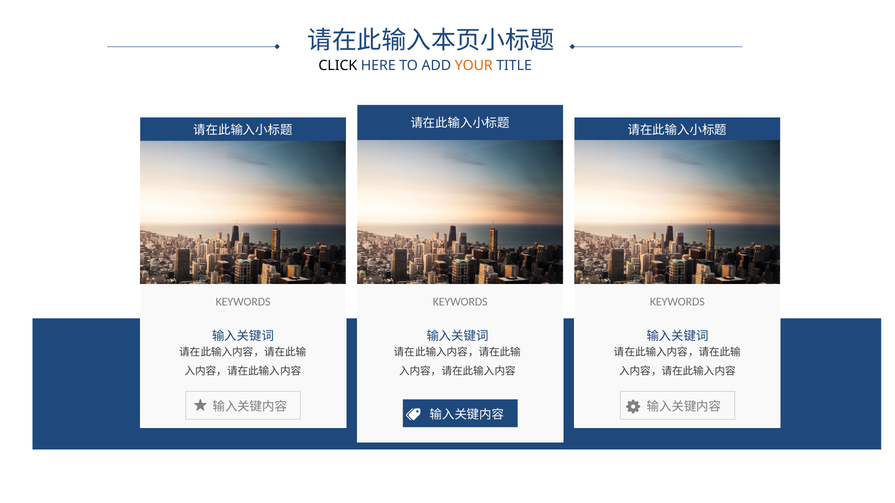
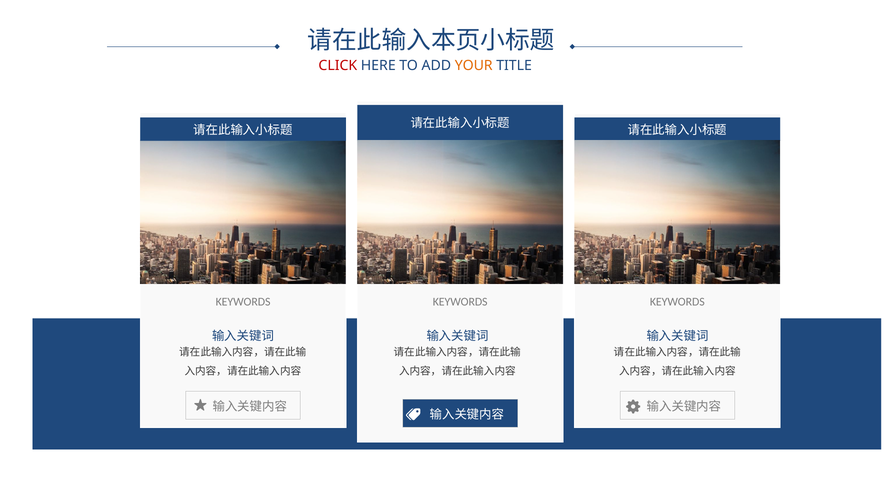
CLICK colour: black -> red (338, 66)
